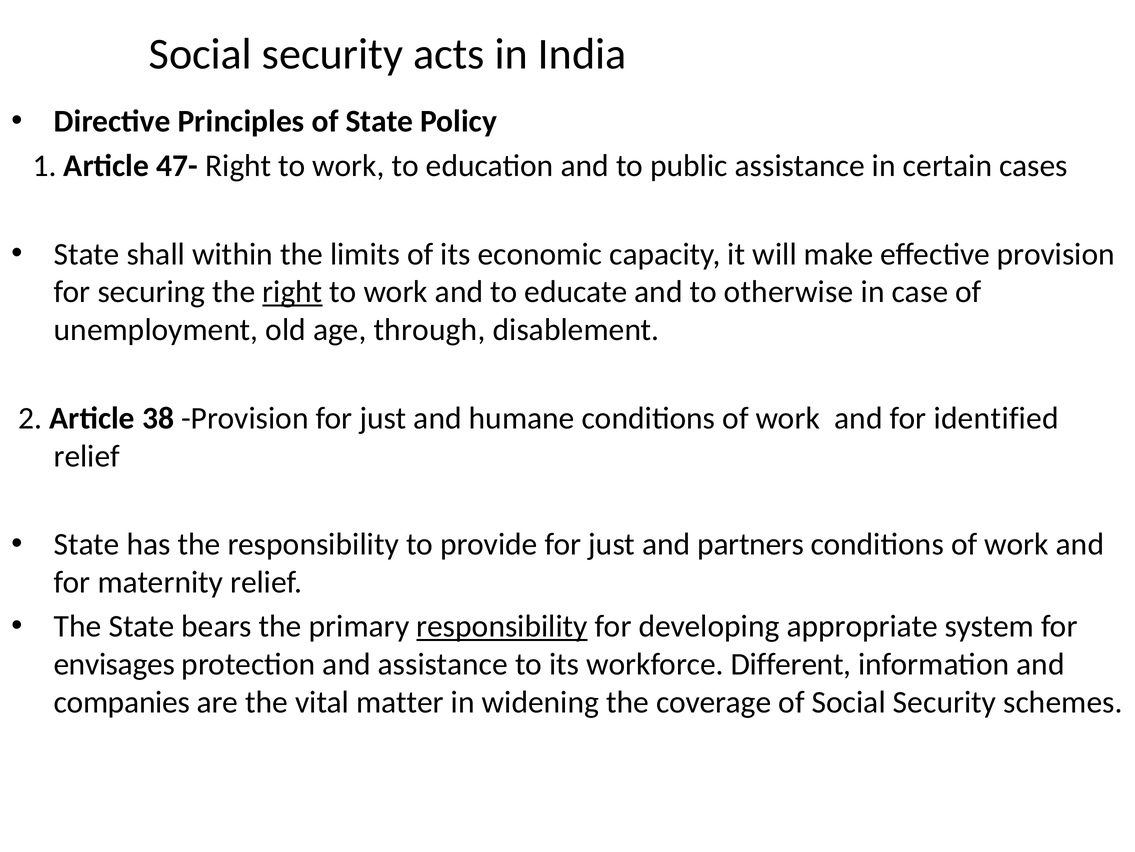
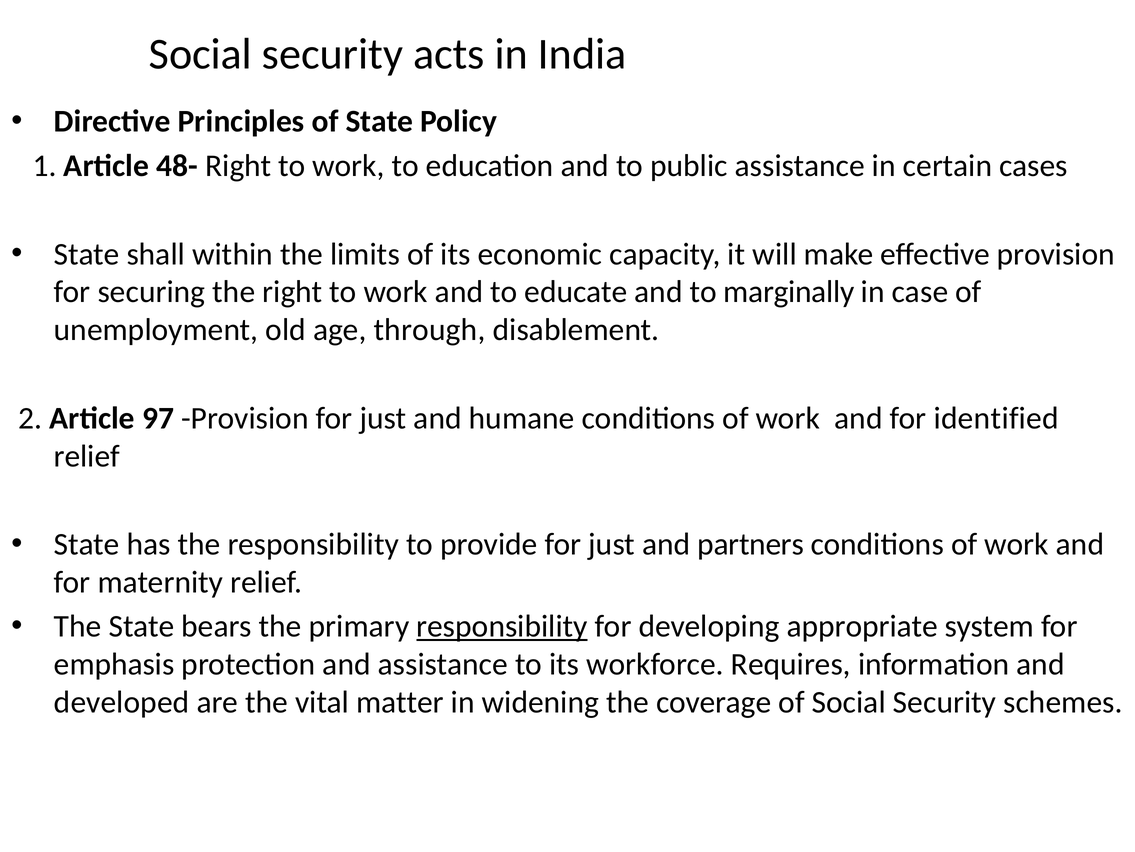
47-: 47- -> 48- (177, 166)
right underline: present -> none (292, 292)
otherwise: otherwise -> marginally (789, 292)
38: 38 -> 97 (158, 418)
envisages: envisages -> emphasis (114, 664)
Different: Different -> Requires (791, 664)
companies: companies -> developed (122, 702)
